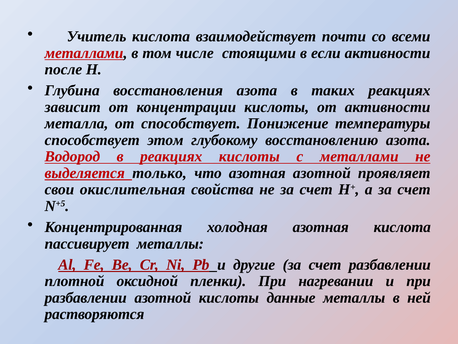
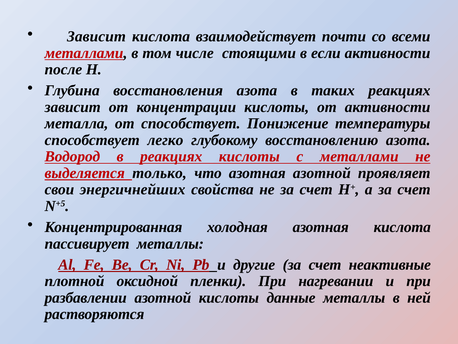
Учитель: Учитель -> Зависит (96, 36)
этом: этом -> легко (165, 140)
окислительная: окислительная -> энергичнейших (133, 189)
счет разбавлении: разбавлении -> неактивные (390, 264)
